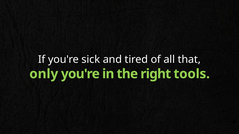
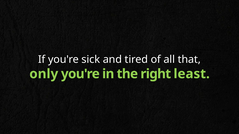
tools: tools -> least (192, 74)
